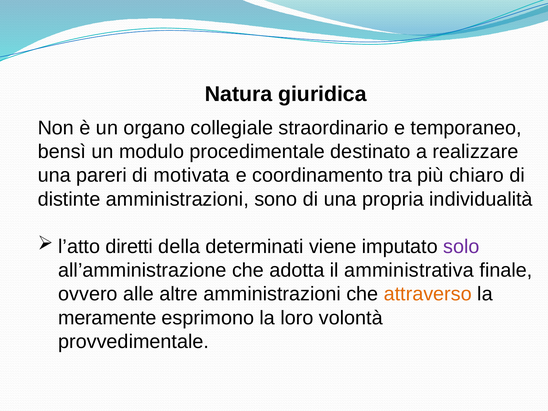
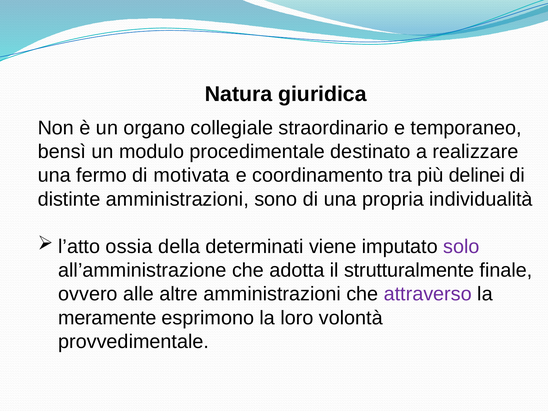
pareri: pareri -> fermo (101, 175)
chiaro: chiaro -> delinei (477, 175)
diretti: diretti -> ossia (129, 247)
amministrativa: amministrativa -> strutturalmente (409, 270)
attraverso colour: orange -> purple (428, 294)
